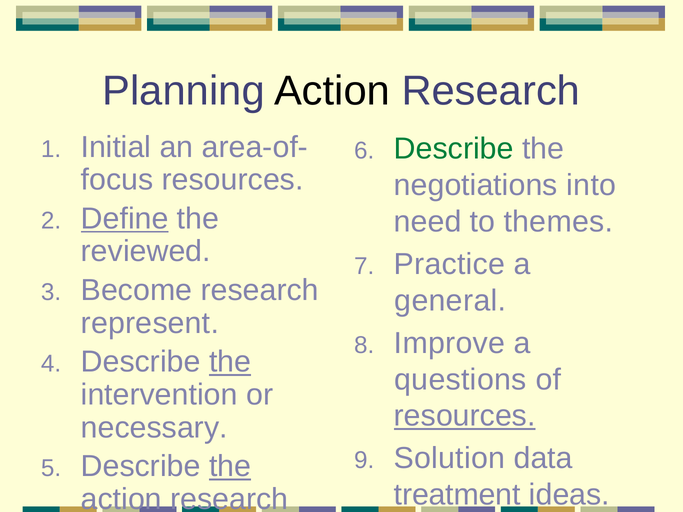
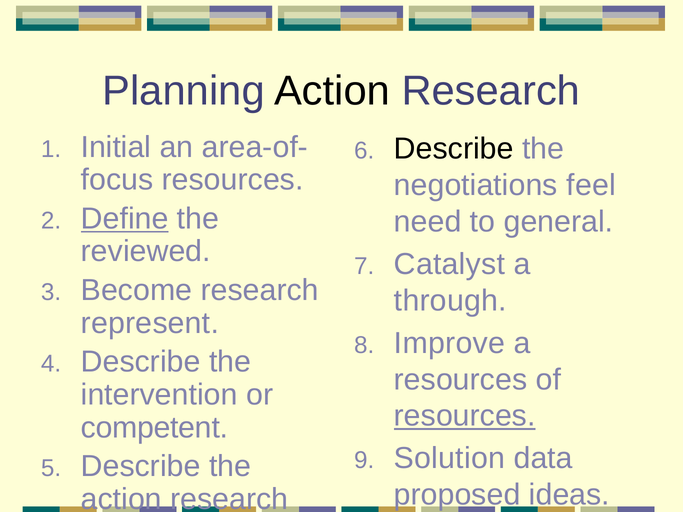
Describe colour: green -> black (454, 149)
negotiations into: into -> feel (591, 185)
themes: themes -> general (558, 222)
Practice: Practice -> Catalyst (449, 264)
general: general -> through (450, 301)
the underline: present -> none (230, 362)
questions: questions -> resources (461, 380)
necessary: necessary -> competent (154, 428)
the underline: present -> none (230, 467)
treatment: treatment -> proposed (457, 495)
